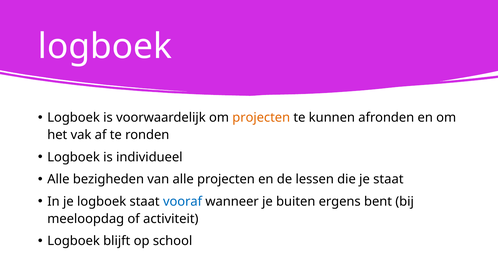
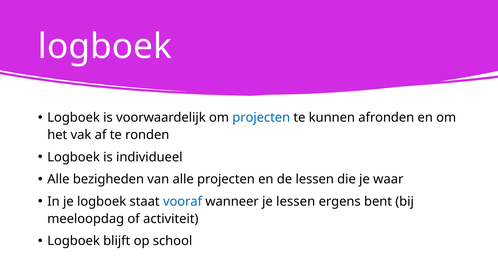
projecten colour: orange -> blue (261, 118)
je staat: staat -> waar (388, 179)
je buiten: buiten -> lessen (296, 202)
